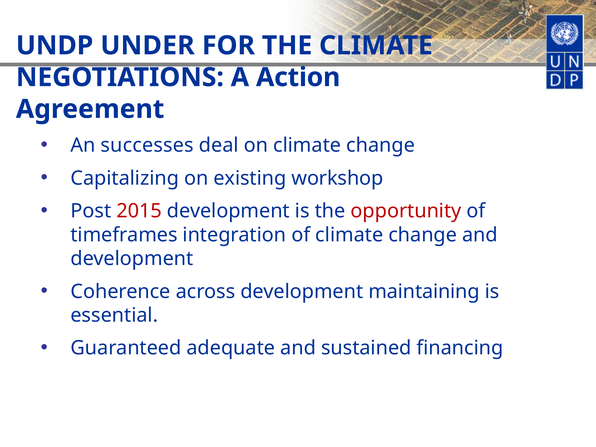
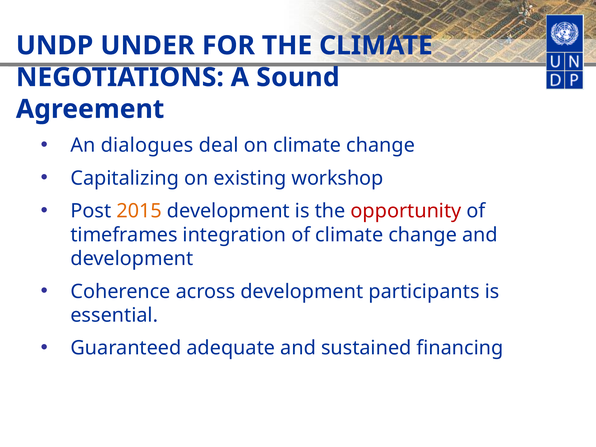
Action: Action -> Sound (298, 77)
successes: successes -> dialogues (147, 145)
2015 colour: red -> orange (139, 211)
maintaining: maintaining -> participants (424, 291)
